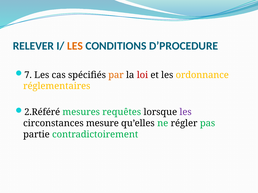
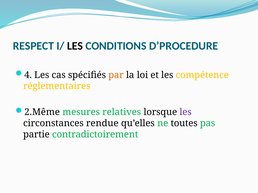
RELEVER: RELEVER -> RESPECT (33, 46)
LES colour: orange -> black (75, 46)
7: 7 -> 4 (28, 75)
loi colour: red -> black (142, 75)
ordonnance: ordonnance -> compétence (202, 75)
2.Référé: 2.Référé -> 2.Même (42, 112)
requêtes: requêtes -> relatives (122, 112)
mesure: mesure -> rendue (102, 124)
régler: régler -> toutes (184, 124)
